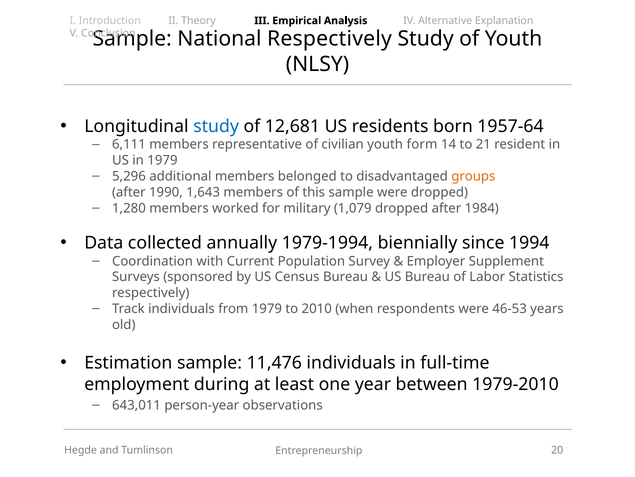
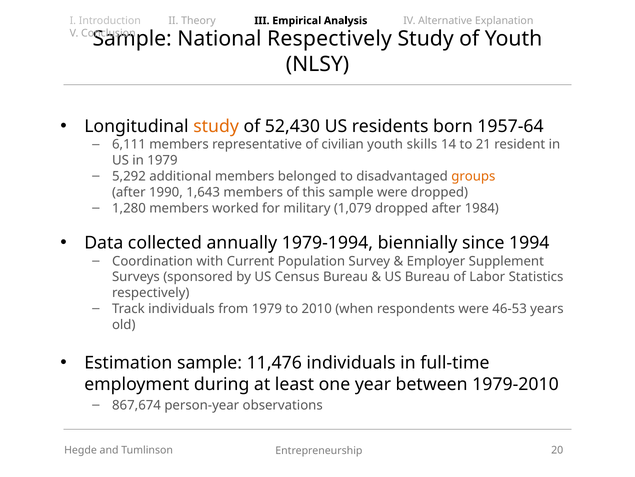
study colour: blue -> orange (216, 126)
12,681: 12,681 -> 52,430 (292, 126)
form: form -> skills (422, 144)
5,296: 5,296 -> 5,292 (129, 176)
643,011: 643,011 -> 867,674 (136, 405)
